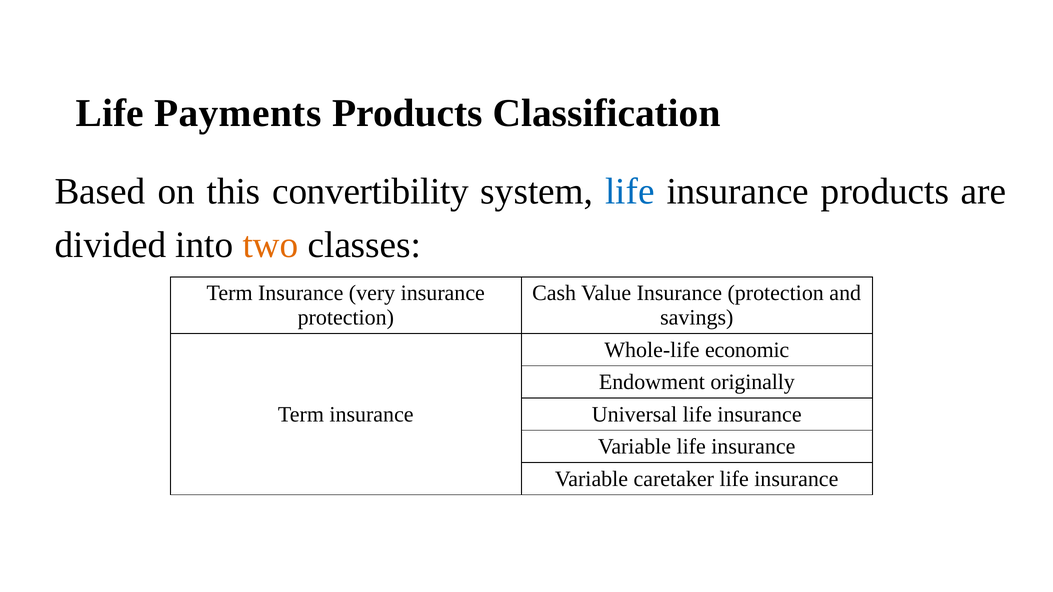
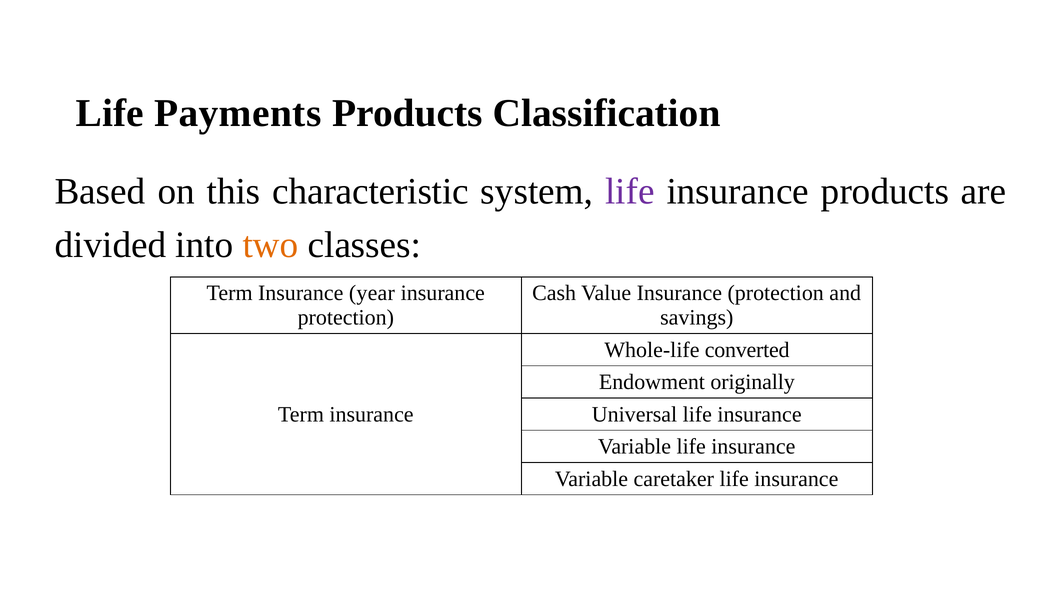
convertibility: convertibility -> characteristic (371, 191)
life colour: blue -> purple (630, 191)
very: very -> year (372, 293)
economic: economic -> converted (747, 350)
